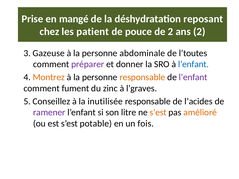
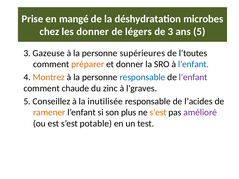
reposant: reposant -> microbes (203, 19)
les patient: patient -> donner (93, 32)
pouce: pouce -> légers (138, 32)
de 2: 2 -> 3 (170, 32)
ans 2: 2 -> 5 (199, 32)
abdominale: abdominale -> supérieures (142, 53)
préparer colour: purple -> orange (88, 64)
responsable colour: orange -> blue (142, 77)
fument: fument -> chaude (75, 88)
ramener colour: purple -> orange (49, 113)
litre: litre -> plus (129, 113)
amélioré colour: orange -> purple (200, 113)
fois: fois -> test (146, 124)
